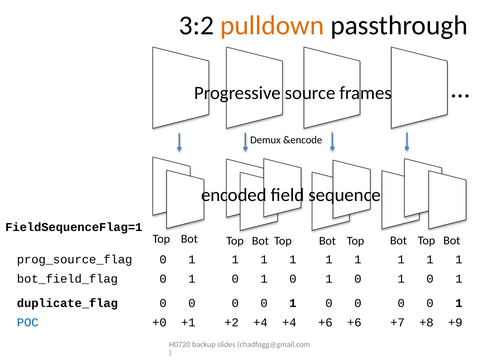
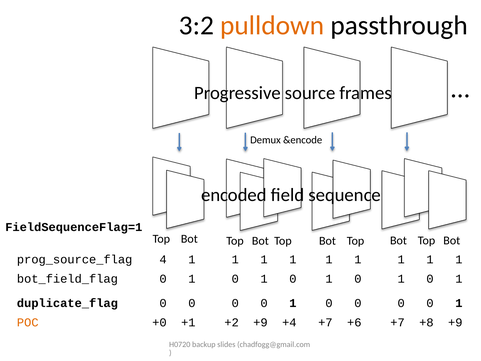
0: 0 -> 4 (163, 259)
POC colour: blue -> orange (28, 322)
+2 +4: +4 -> +9 (260, 322)
+4 +6: +6 -> +7 (325, 322)
